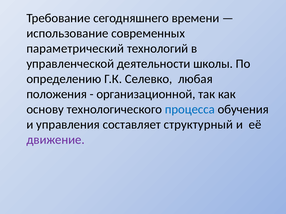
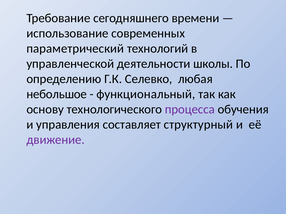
положения: положения -> небольшое (57, 94)
организационной: организационной -> функциональный (146, 94)
процесса colour: blue -> purple (190, 110)
